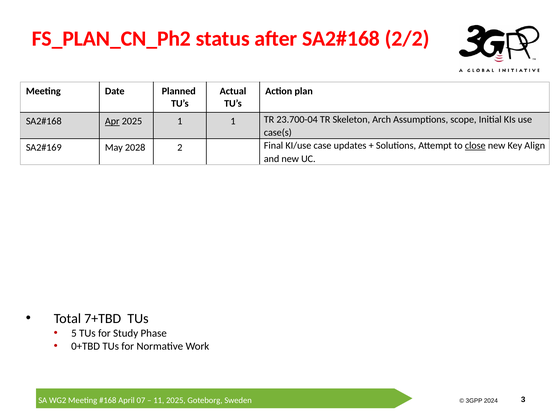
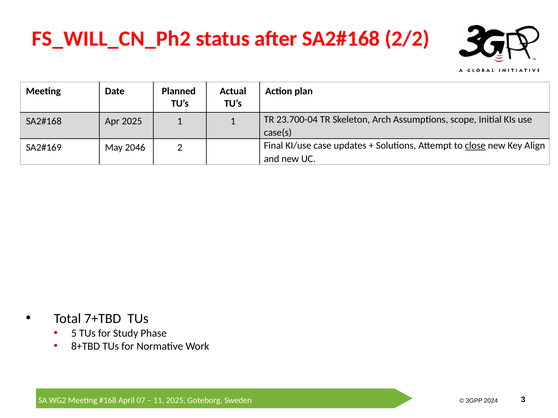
FS_PLAN_CN_Ph2: FS_PLAN_CN_Ph2 -> FS_WILL_CN_Ph2 (111, 39)
Apr underline: present -> none (112, 121)
2028: 2028 -> 2046 (135, 148)
0+TBD: 0+TBD -> 8+TBD (86, 347)
